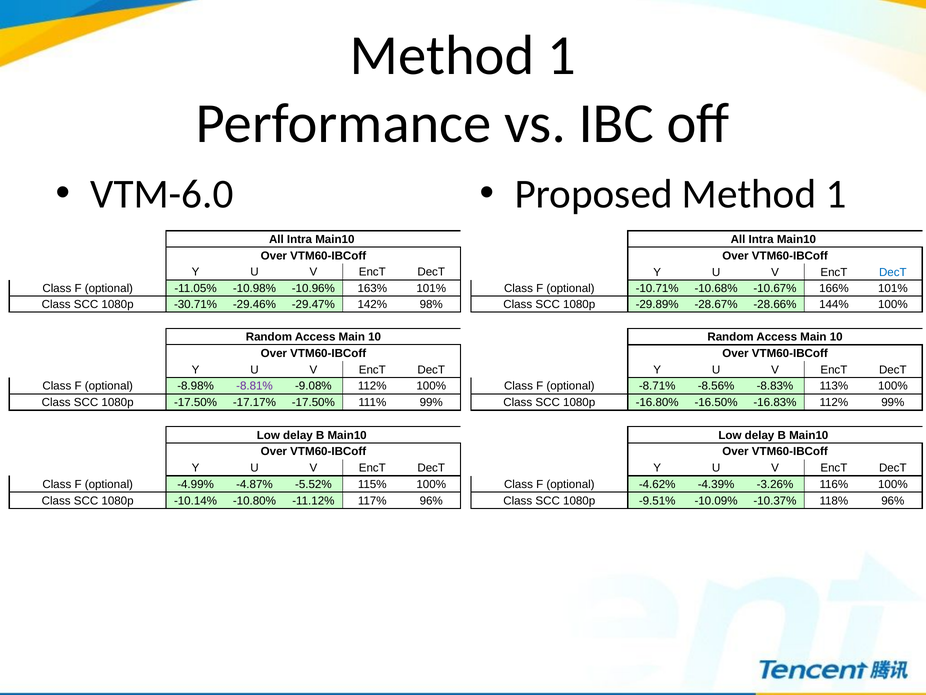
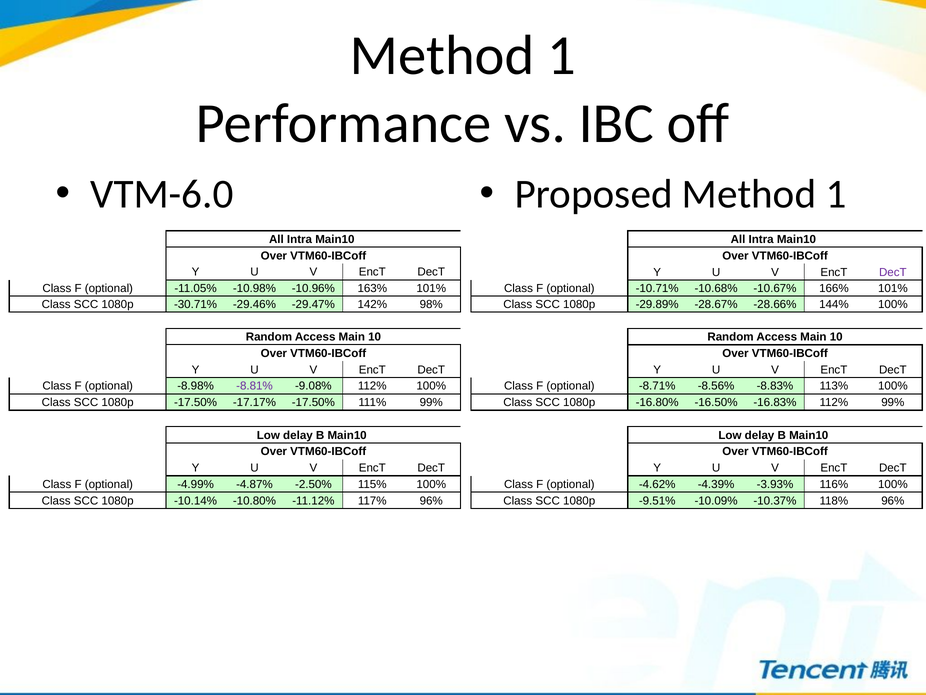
DecT colour: blue -> purple (893, 272)
-5.52%: -5.52% -> -2.50% (313, 484)
-3.26%: -3.26% -> -3.93% (775, 484)
